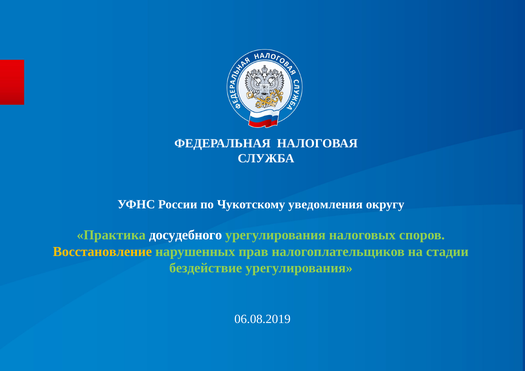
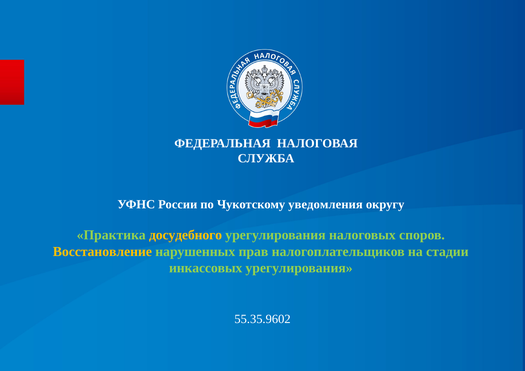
досудебного colour: white -> yellow (186, 235)
бездействие: бездействие -> инкассовых (206, 268)
06.08.2019: 06.08.2019 -> 55.35.9602 (262, 319)
